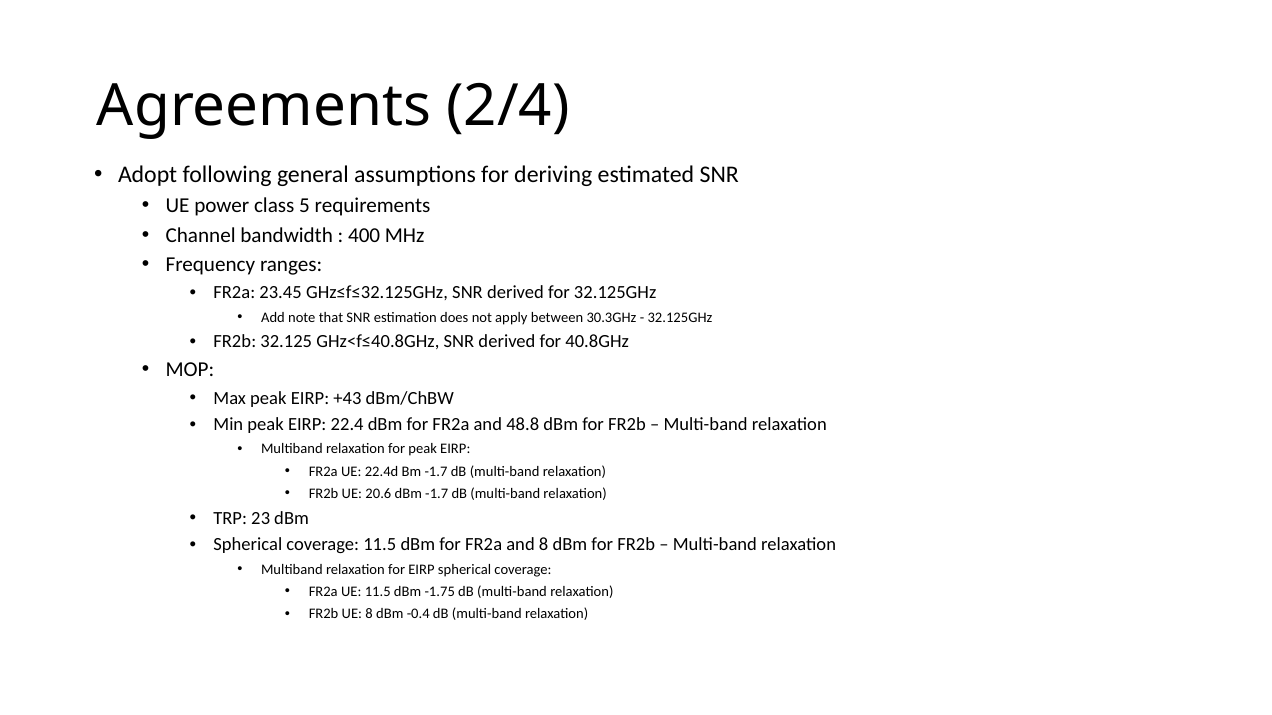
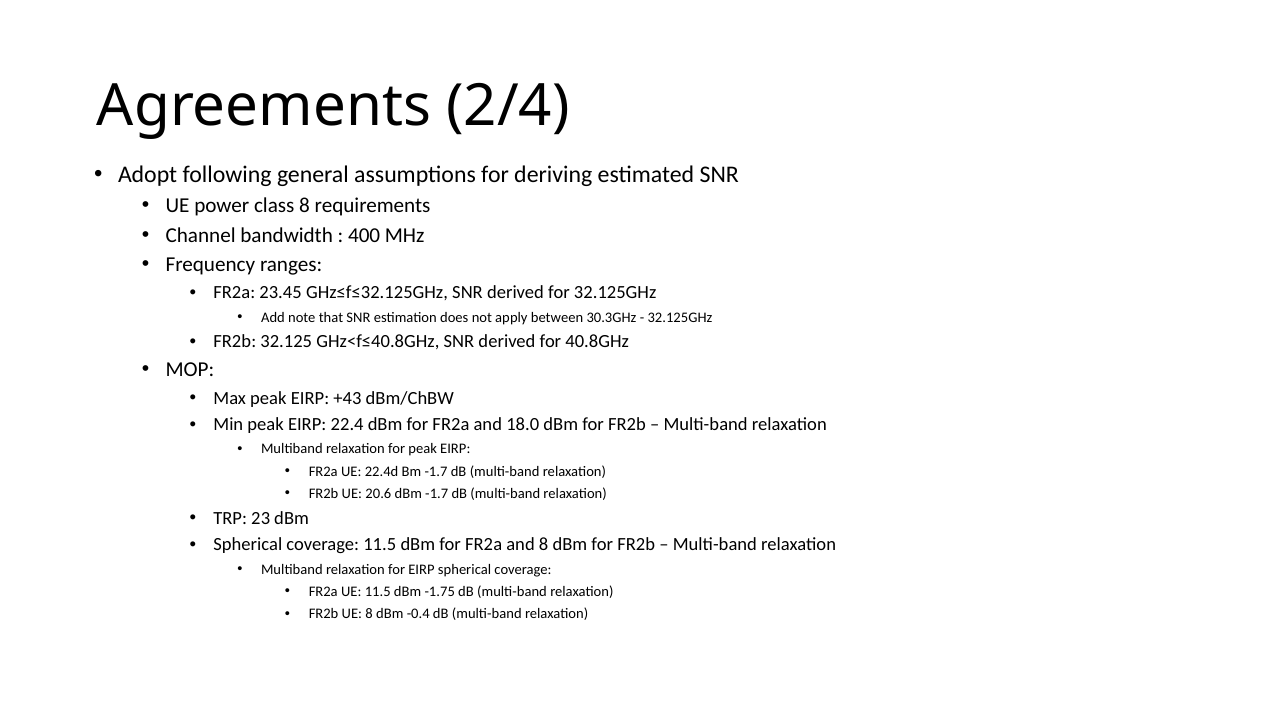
class 5: 5 -> 8 (304, 206)
48.8: 48.8 -> 18.0 (523, 425)
